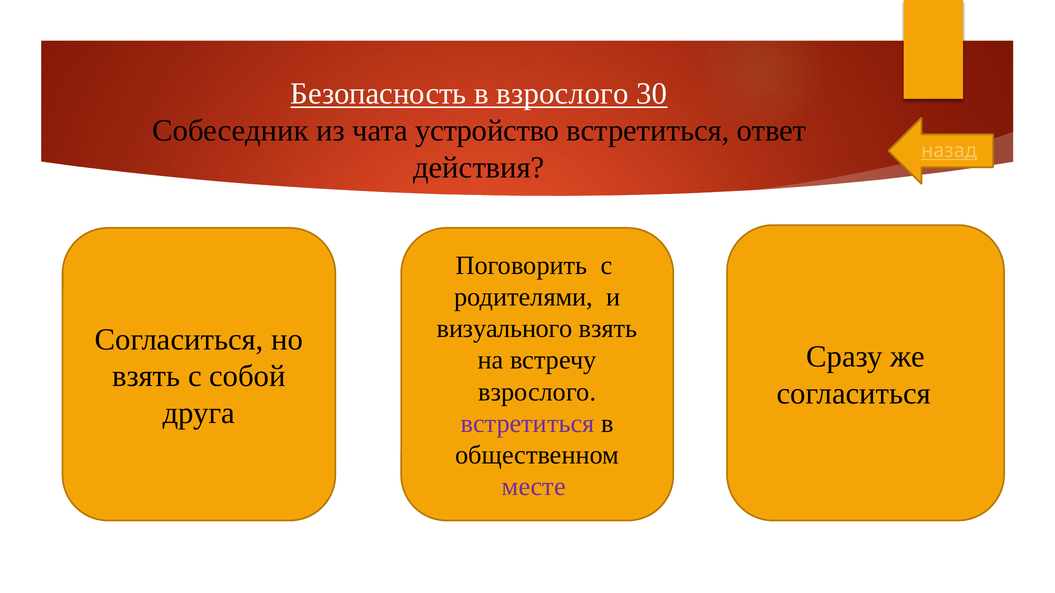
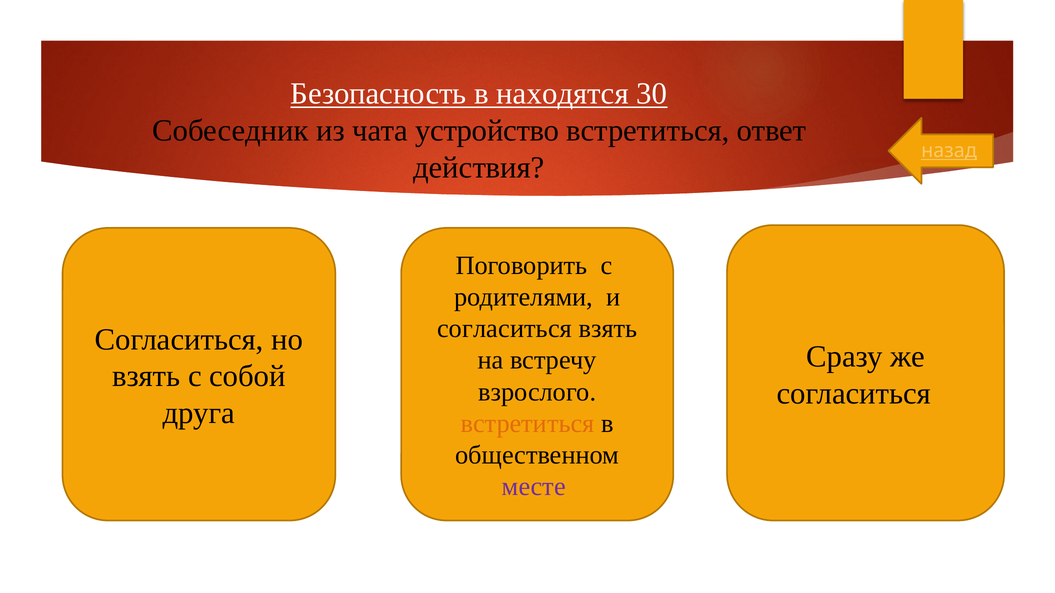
в взрослого: взрослого -> находятся (563, 94)
визуального: визуального -> согласиться (505, 329)
встретиться colour: purple -> orange (528, 424)
